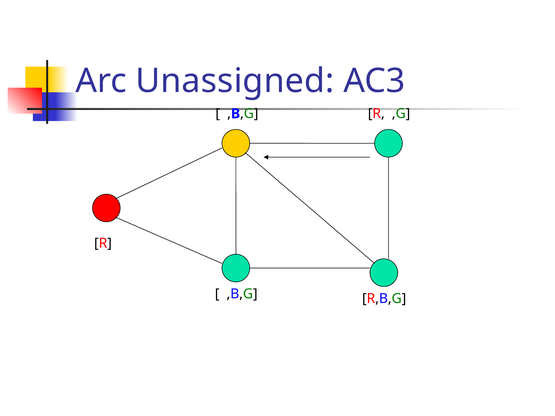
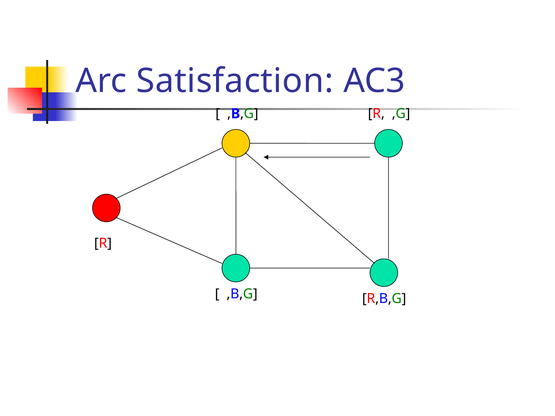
Unassigned: Unassigned -> Satisfaction (235, 81)
